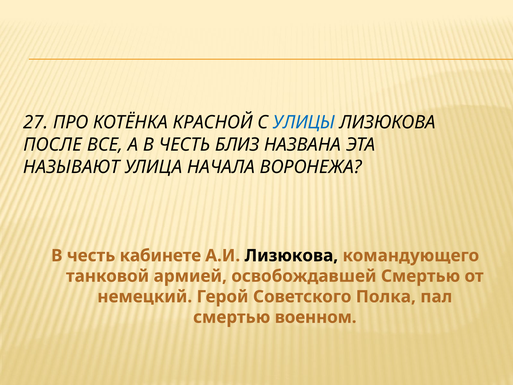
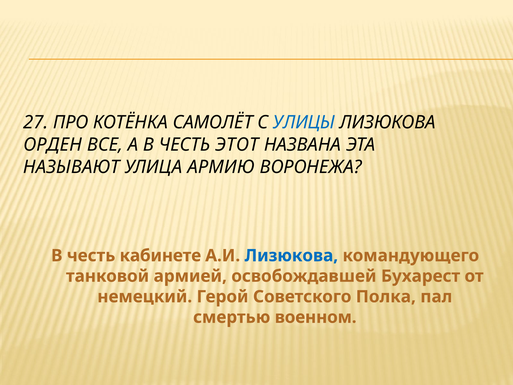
КРАСНОЙ: КРАСНОЙ -> САМОЛЁТ (213, 122)
ПОСЛЕ: ПОСЛЕ -> ОРДЕН (53, 145)
БЛИЗ: БЛИЗ -> ЭТОТ (237, 145)
НАЧАЛА: НАЧАЛА -> АРМИЮ (221, 167)
Лизюкова colour: black -> blue (291, 255)
освобождавшей Смертью: Смертью -> Бухарест (421, 276)
